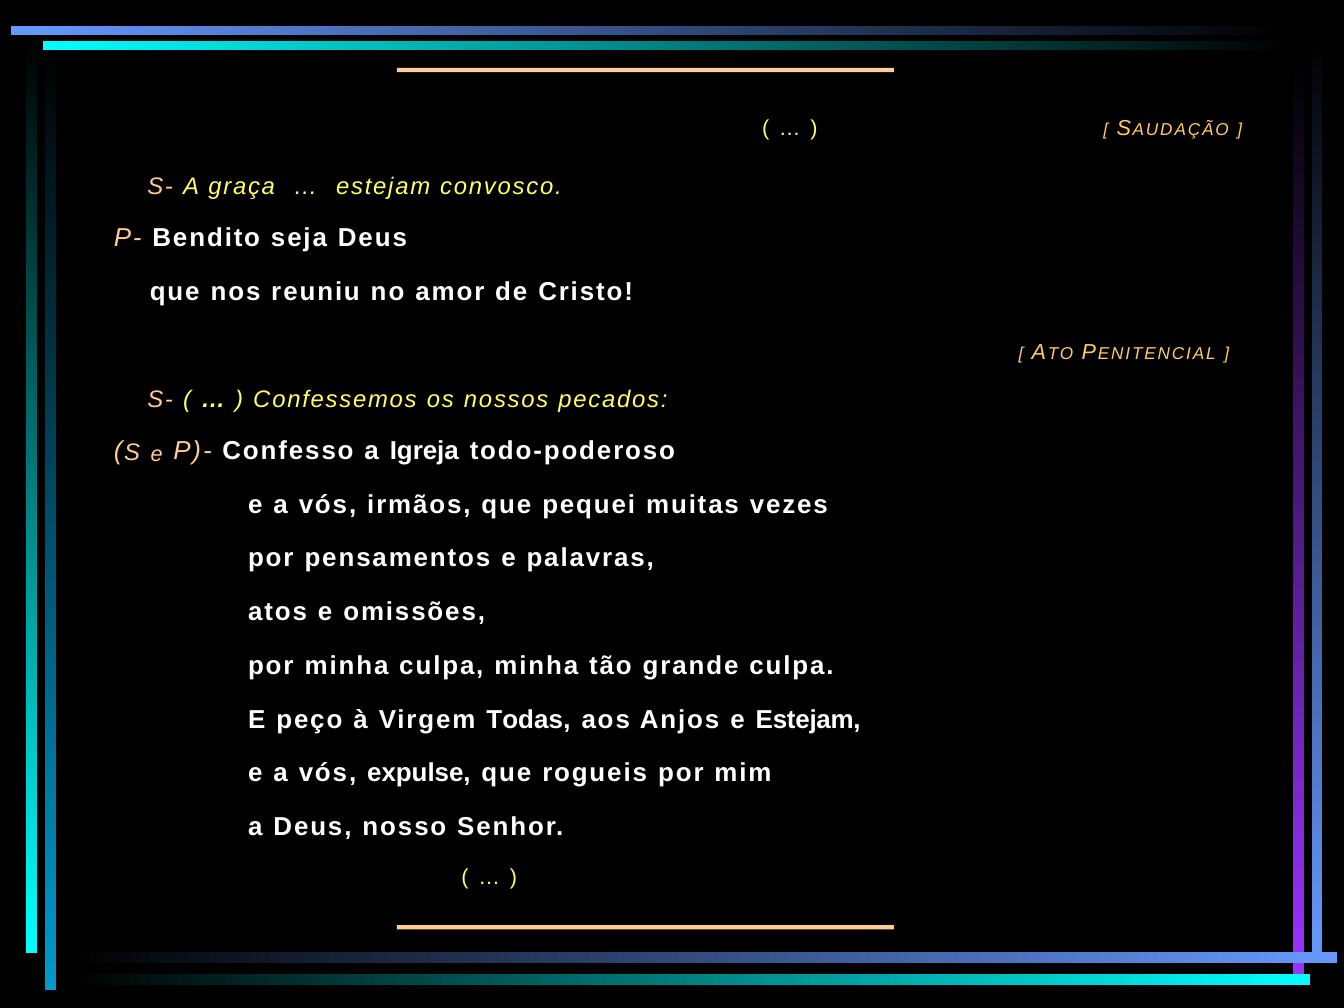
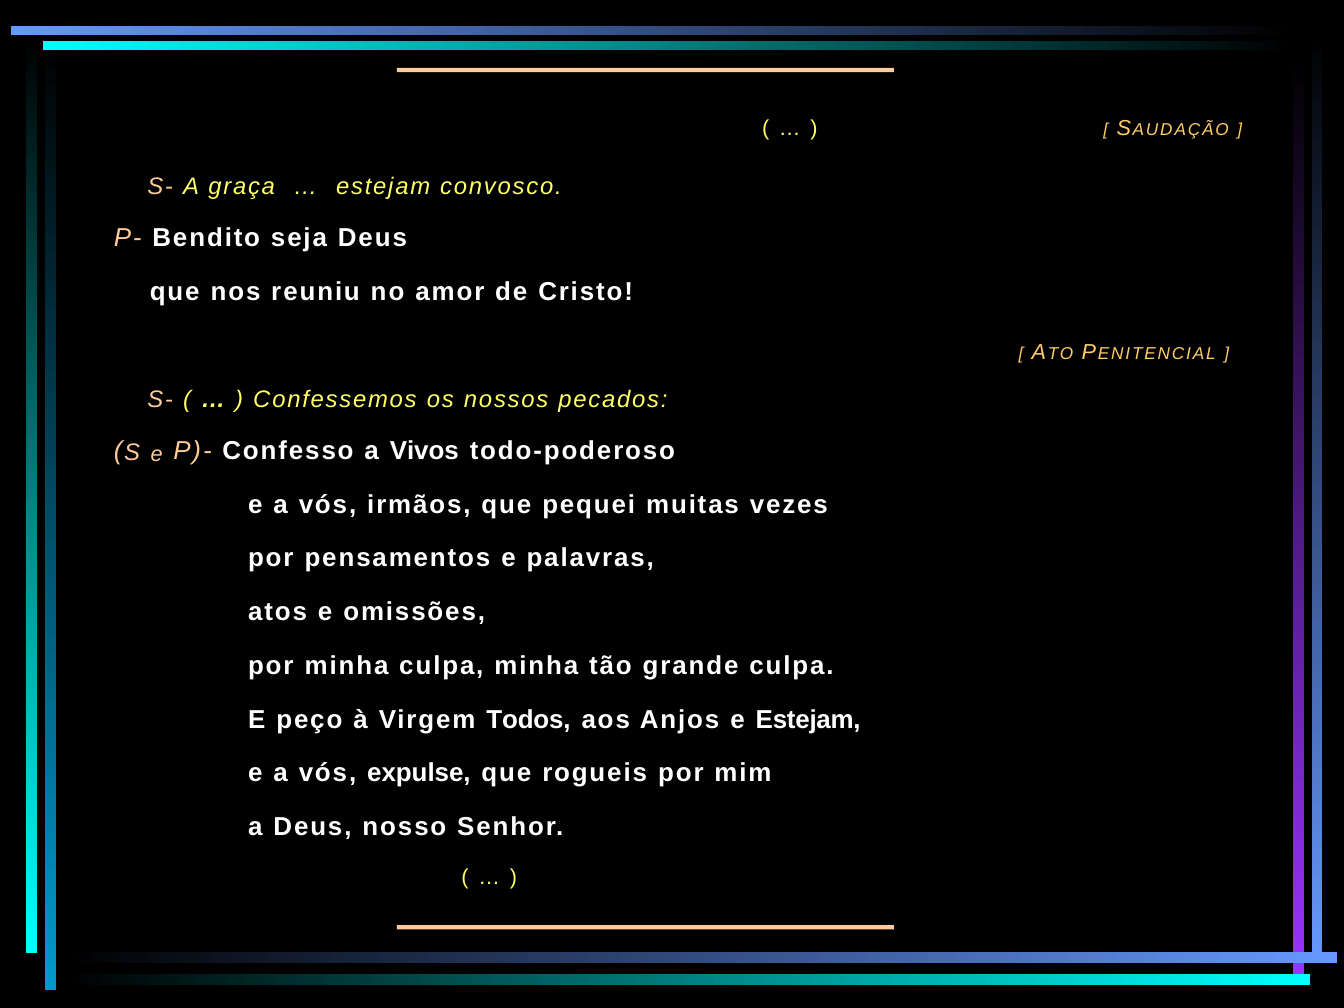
Igreja: Igreja -> Vivos (424, 451)
Todas: Todas -> Todos (529, 719)
